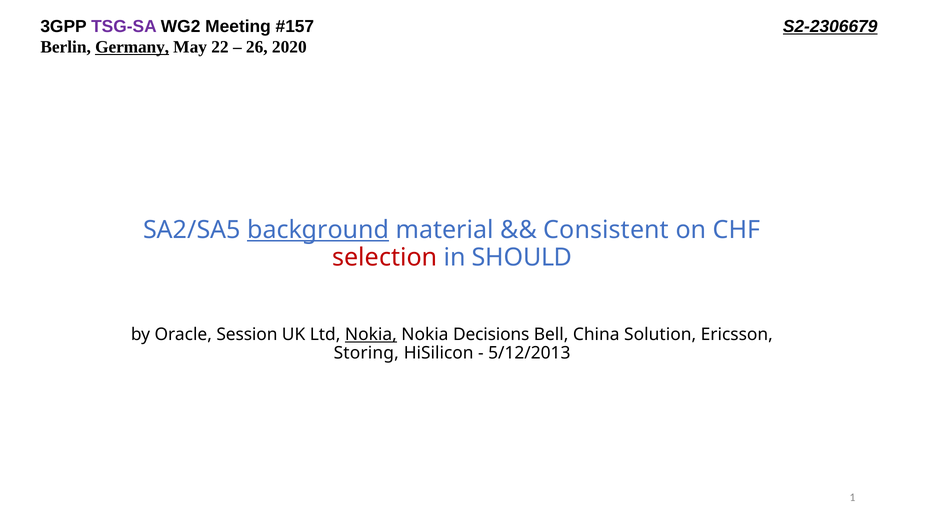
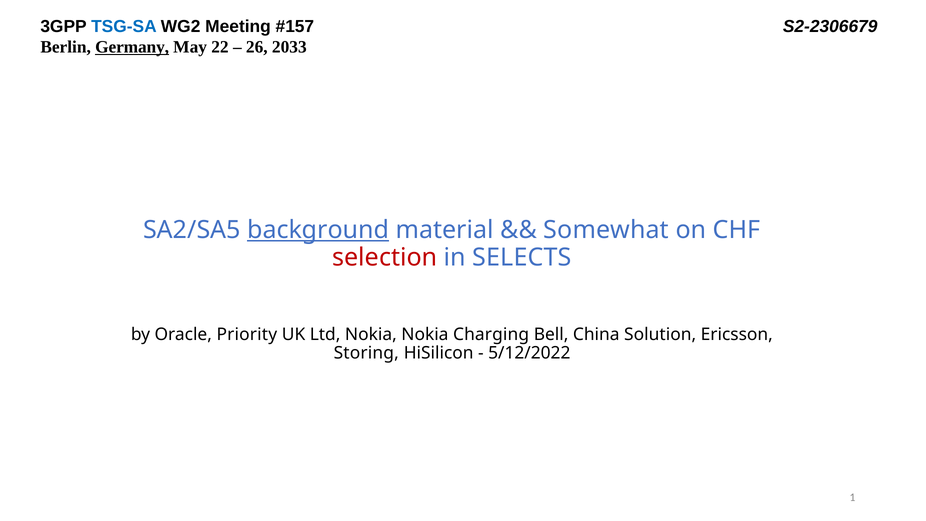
TSG-SA colour: purple -> blue (124, 26)
S2-2306679 underline: present -> none (830, 26)
2020: 2020 -> 2033 (289, 47)
Consistent: Consistent -> Somewhat (606, 230)
SHOULD: SHOULD -> SELECTS (522, 257)
Session: Session -> Priority (247, 334)
Nokia underline: present -> none (371, 334)
Decisions: Decisions -> Charging (491, 334)
5/12/2013: 5/12/2013 -> 5/12/2022 (529, 353)
